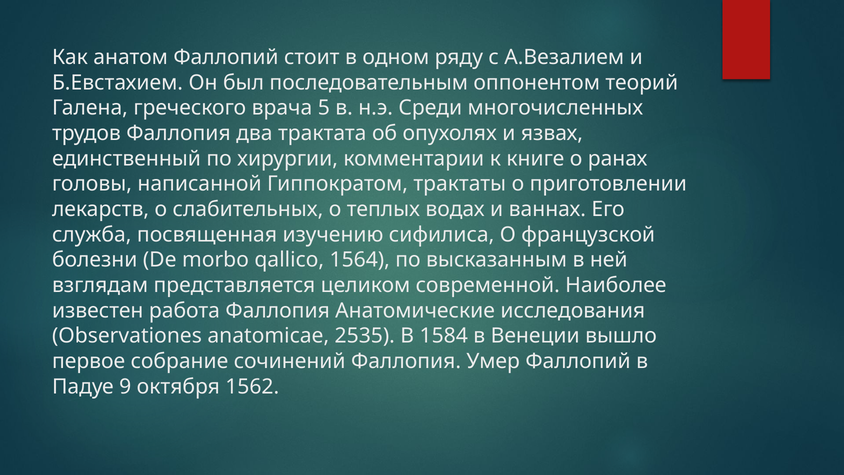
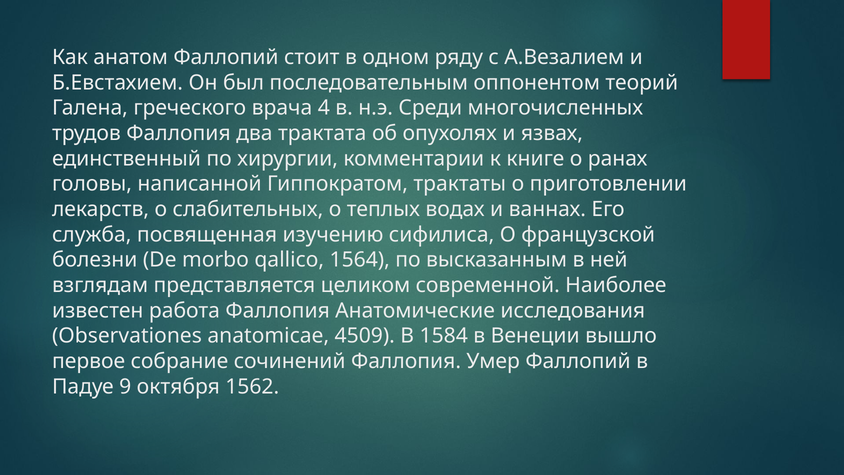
5: 5 -> 4 (324, 108)
2535: 2535 -> 4509 (365, 336)
